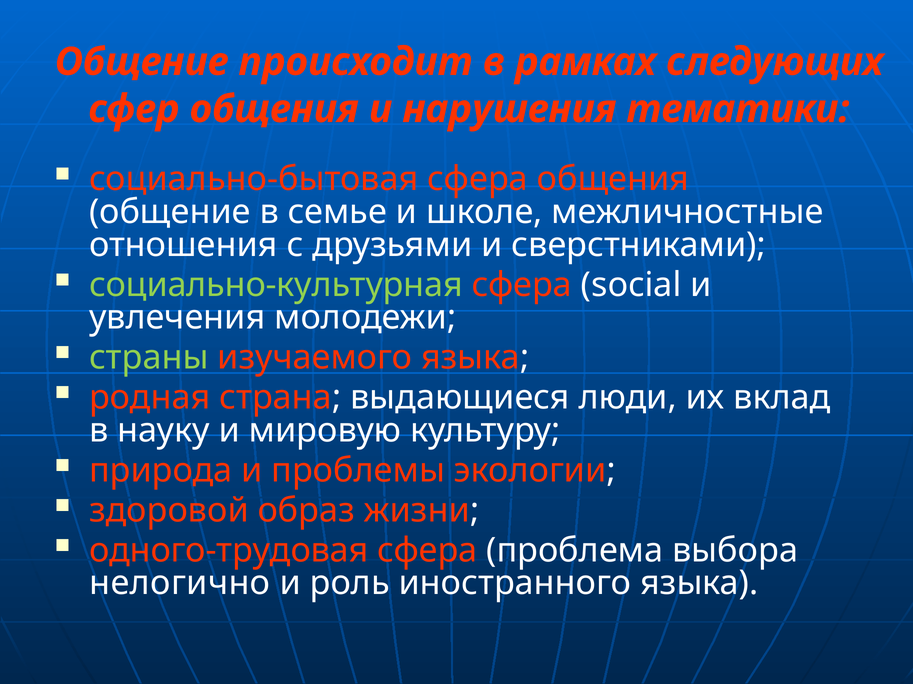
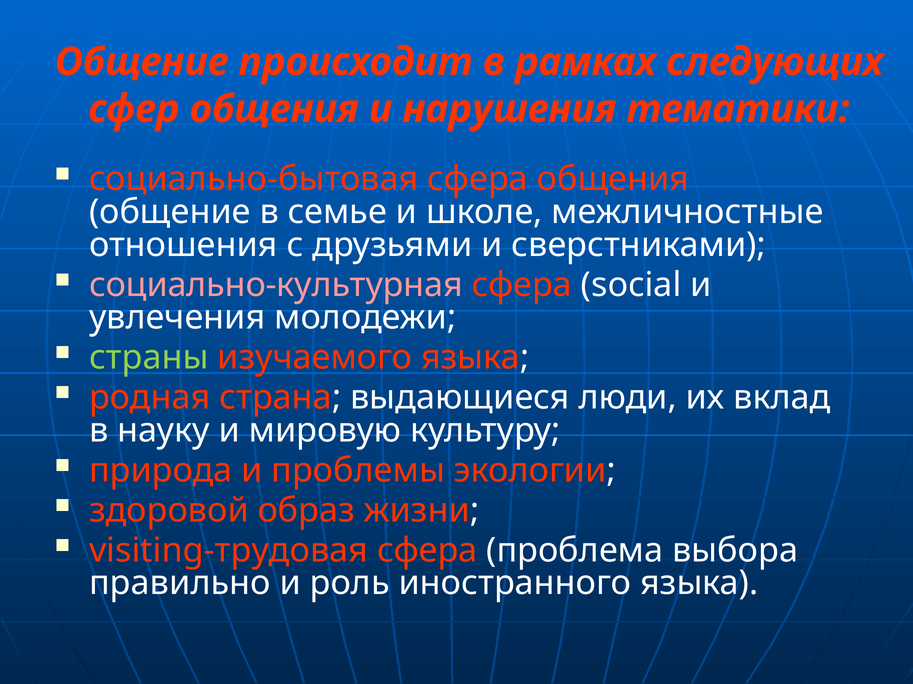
социально-культурная colour: light green -> pink (276, 285)
одного-трудовая: одного-трудовая -> visiting-трудовая (229, 551)
нелогично: нелогично -> правильно (180, 584)
